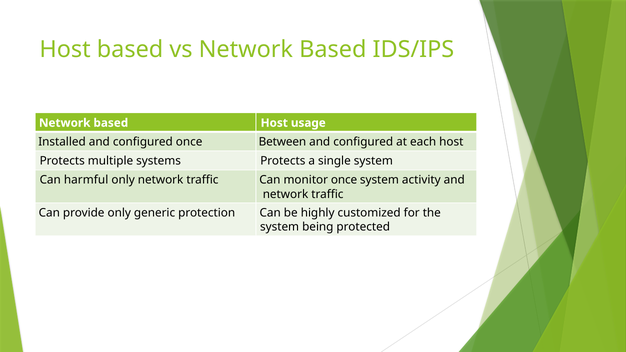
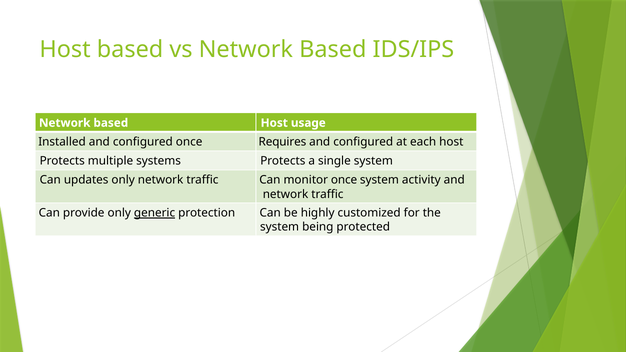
Between: Between -> Requires (282, 142)
harmful: harmful -> updates (86, 180)
generic underline: none -> present (155, 213)
